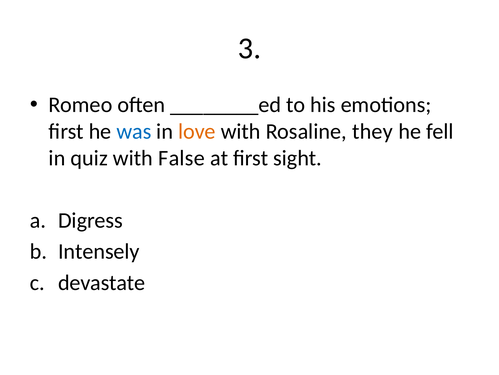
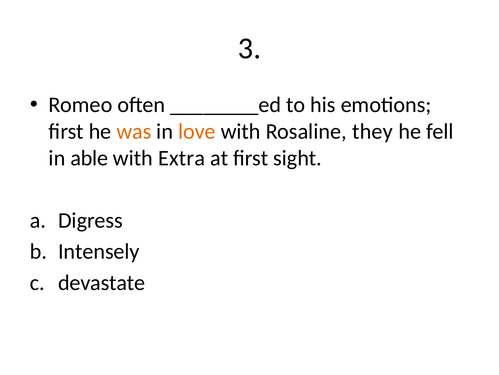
was colour: blue -> orange (134, 131)
quiz: quiz -> able (89, 158)
False: False -> Extra (182, 158)
